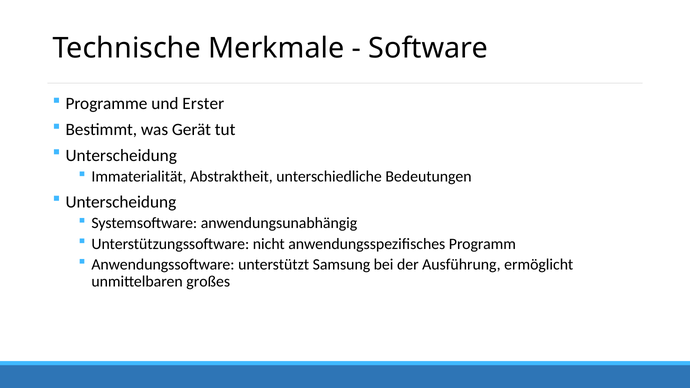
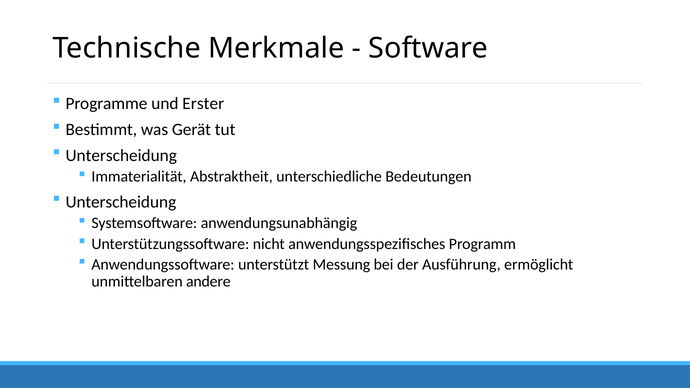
Samsung: Samsung -> Messung (341, 265)
großes: großes -> andere (208, 282)
